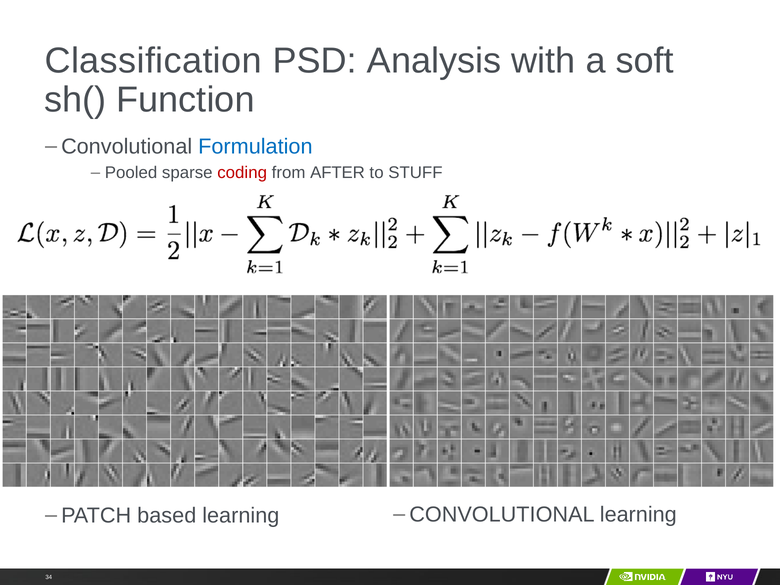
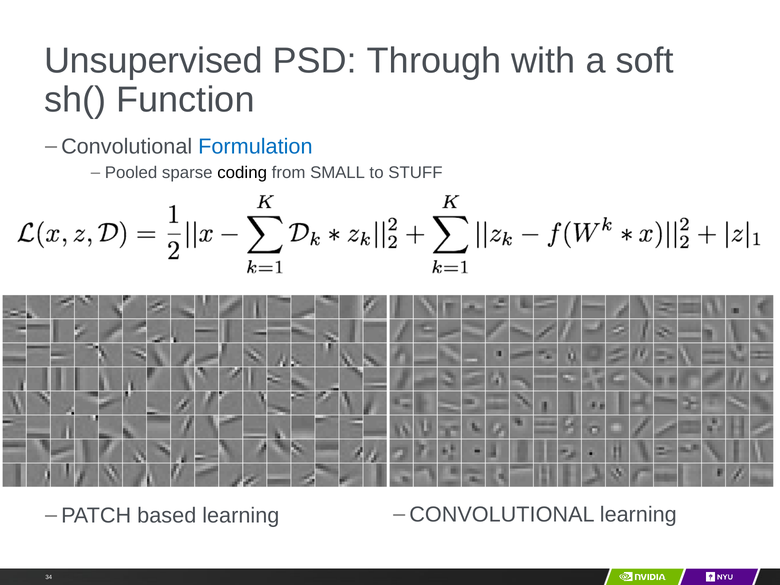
Classification: Classification -> Unsupervised (153, 61)
Analysis: Analysis -> Through (434, 61)
coding colour: red -> black (242, 173)
AFTER: AFTER -> SMALL (338, 173)
